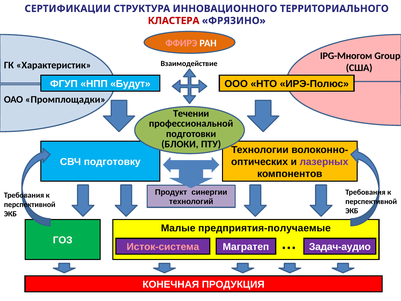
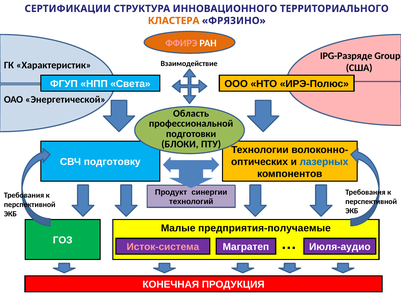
КЛАСТЕРА colour: red -> orange (174, 21)
IPG-Многом: IPG-Многом -> IPG-Разряде (346, 56)
Будут: Будут -> Света (130, 84)
Промплощадки: Промплощадки -> Энергетической (65, 100)
Течении: Течении -> Область (191, 113)
лазерных colour: purple -> blue (324, 162)
Задач-аудио: Задач-аудио -> Июля-аудио (340, 247)
